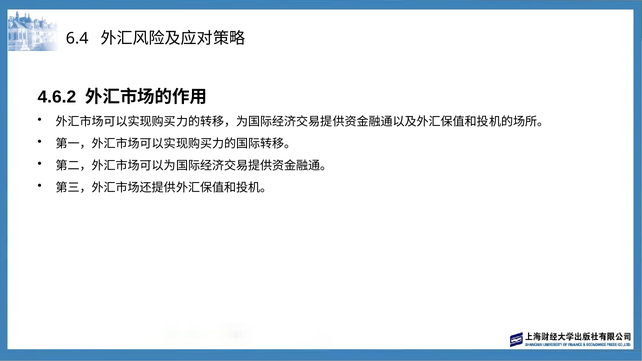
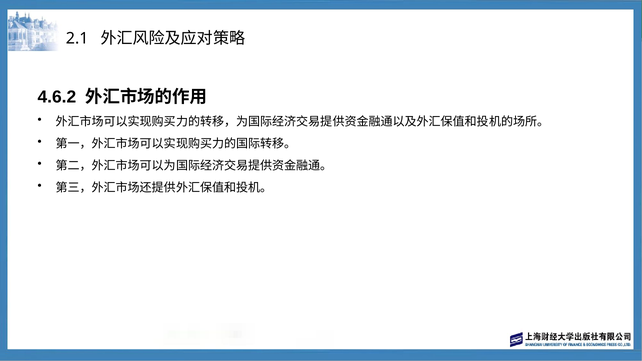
6.4: 6.4 -> 2.1 (77, 38)
